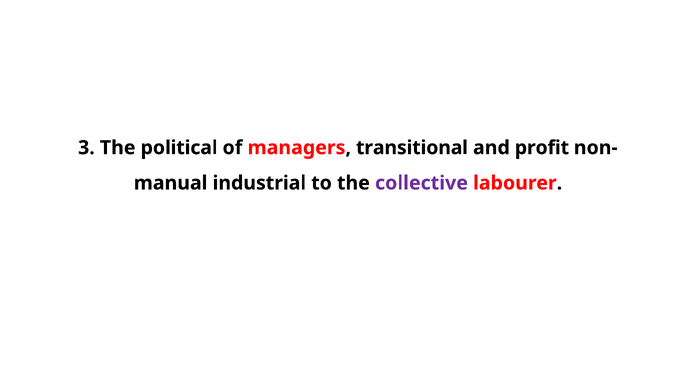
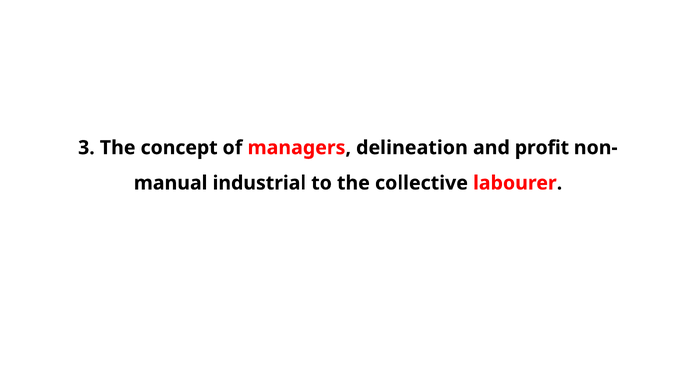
political: political -> concept (179, 148)
transitional: transitional -> delineation (412, 148)
collective colour: purple -> black (421, 183)
